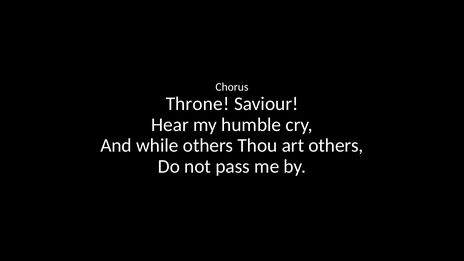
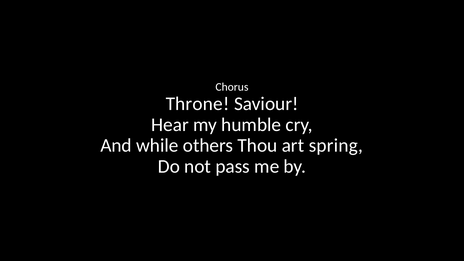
art others: others -> spring (336, 146)
